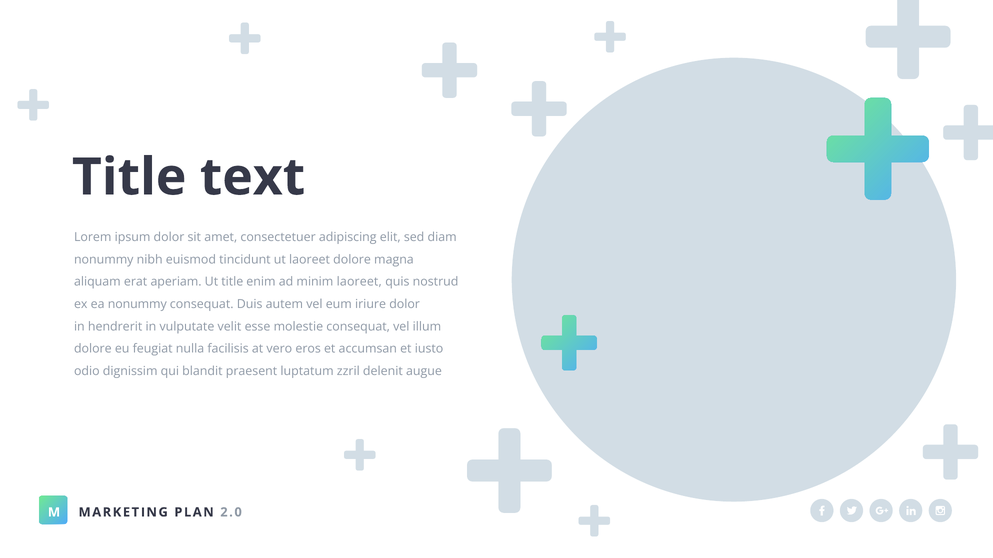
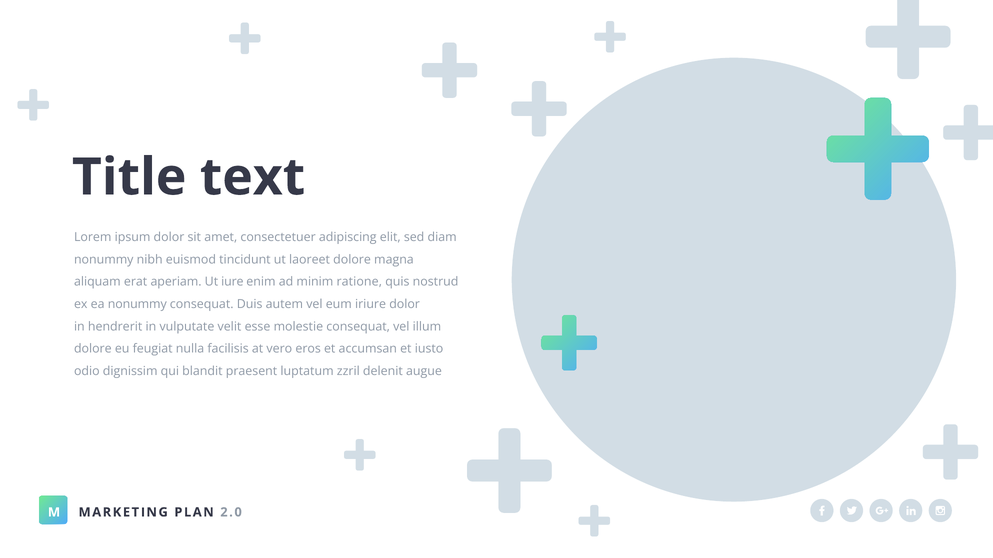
Ut title: title -> iure (232, 282)
minim laoreet: laoreet -> ratione (359, 282)
